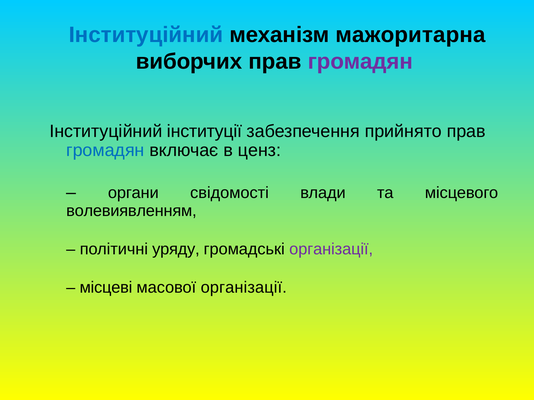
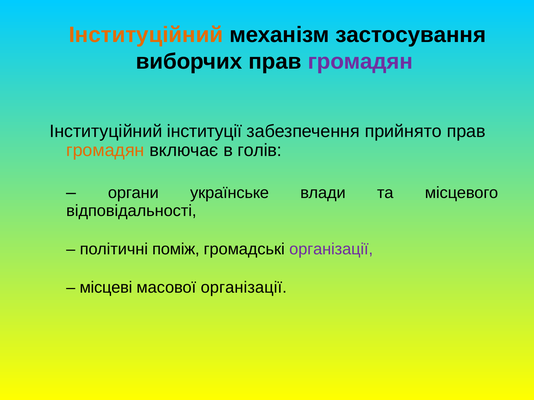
Інституційний colour: blue -> orange (146, 35)
мажоритарна: мажоритарна -> застосування (411, 35)
громадян colour: blue -> orange (105, 151)
ценз: ценз -> голів (260, 151)
свідомості: свідомості -> українське (230, 193)
волевиявленням: волевиявленням -> відповідальності (131, 211)
уряду: уряду -> поміж (176, 249)
